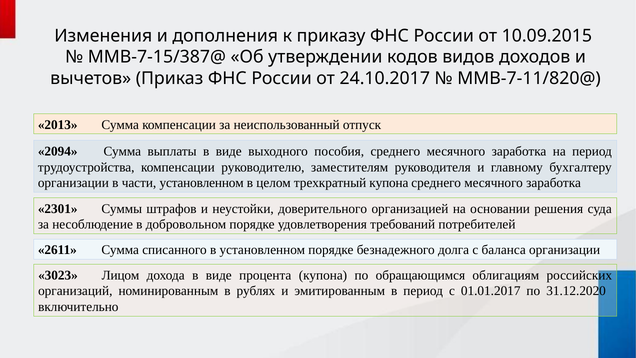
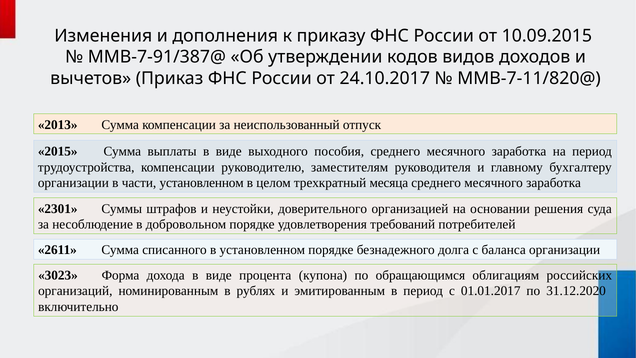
ММВ-7-15/387@: ММВ-7-15/387@ -> ММВ-7-91/387@ (157, 57)
2094: 2094 -> 2015 (58, 151)
трехкратный купона: купона -> месяца (389, 183)
Лицом: Лицом -> Форма (121, 275)
